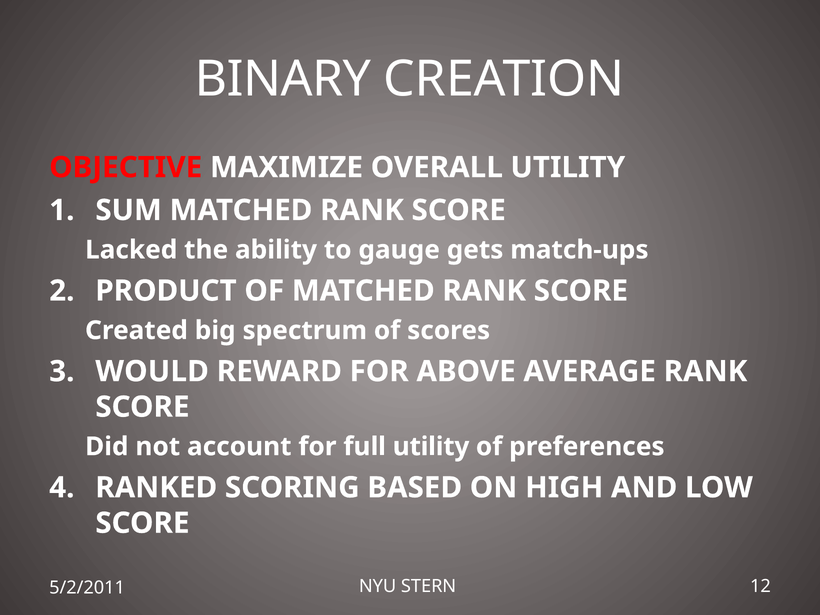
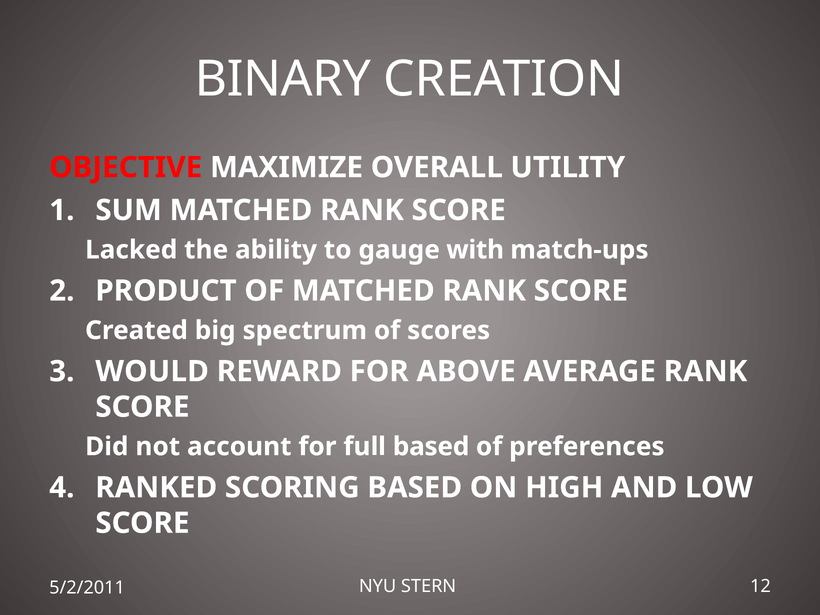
gets: gets -> with (475, 250)
full utility: utility -> based (431, 447)
